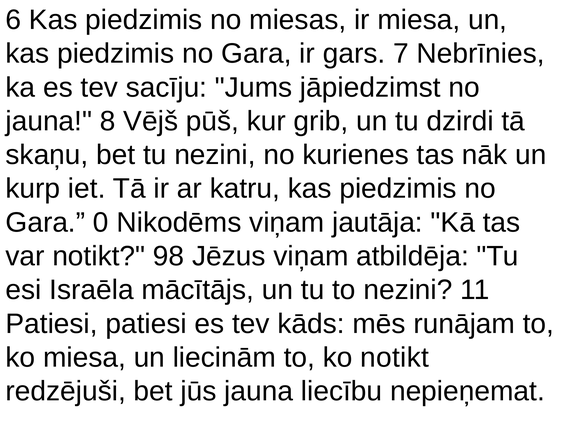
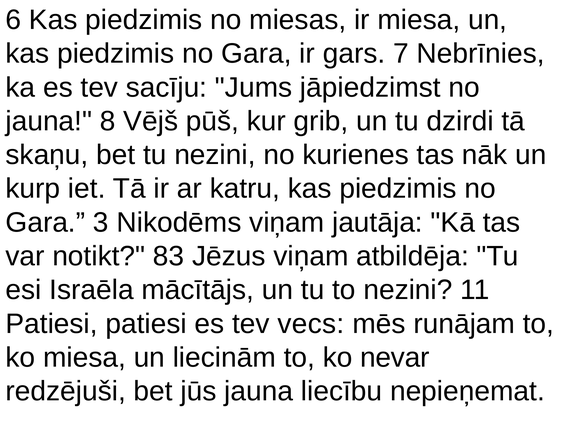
0: 0 -> 3 (101, 223)
98: 98 -> 83 (169, 256)
kāds: kāds -> vecs (311, 324)
ko notikt: notikt -> nevar (395, 358)
